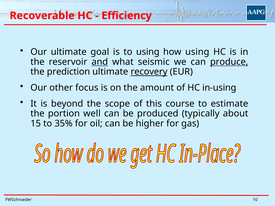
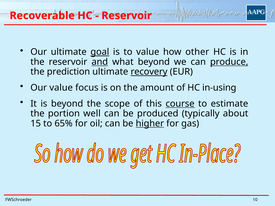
Efficiency: Efficiency -> Reservoir (127, 16)
goal underline: none -> present (100, 52)
to using: using -> value (148, 52)
how using: using -> other (197, 52)
what seismic: seismic -> beyond (154, 62)
Our other: other -> value (61, 88)
course underline: none -> present (180, 104)
35%: 35% -> 65% (64, 124)
higher underline: none -> present (150, 124)
